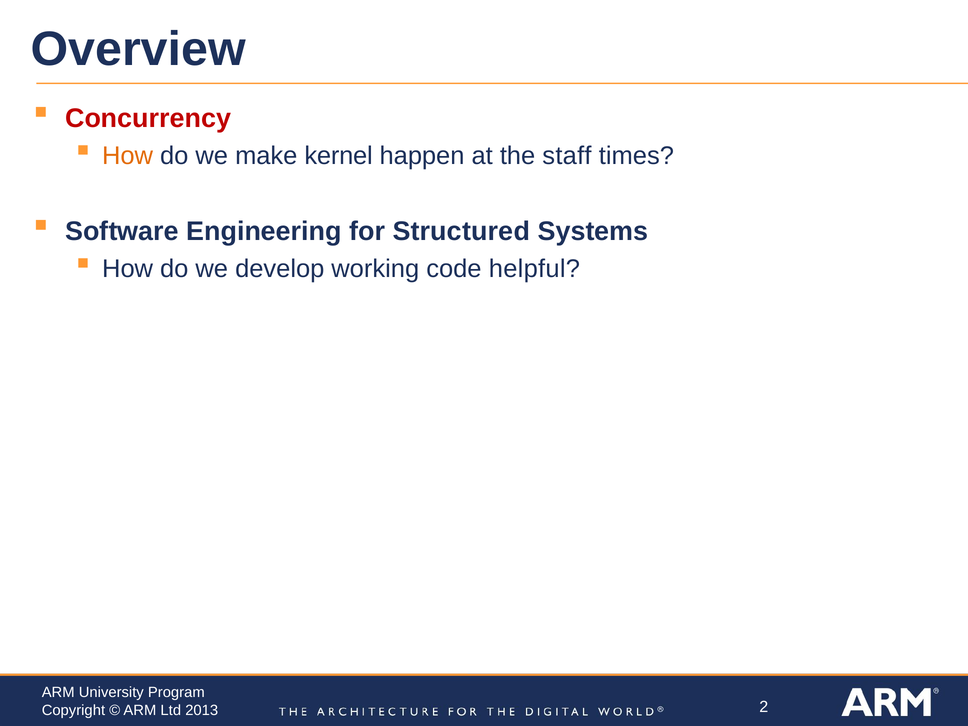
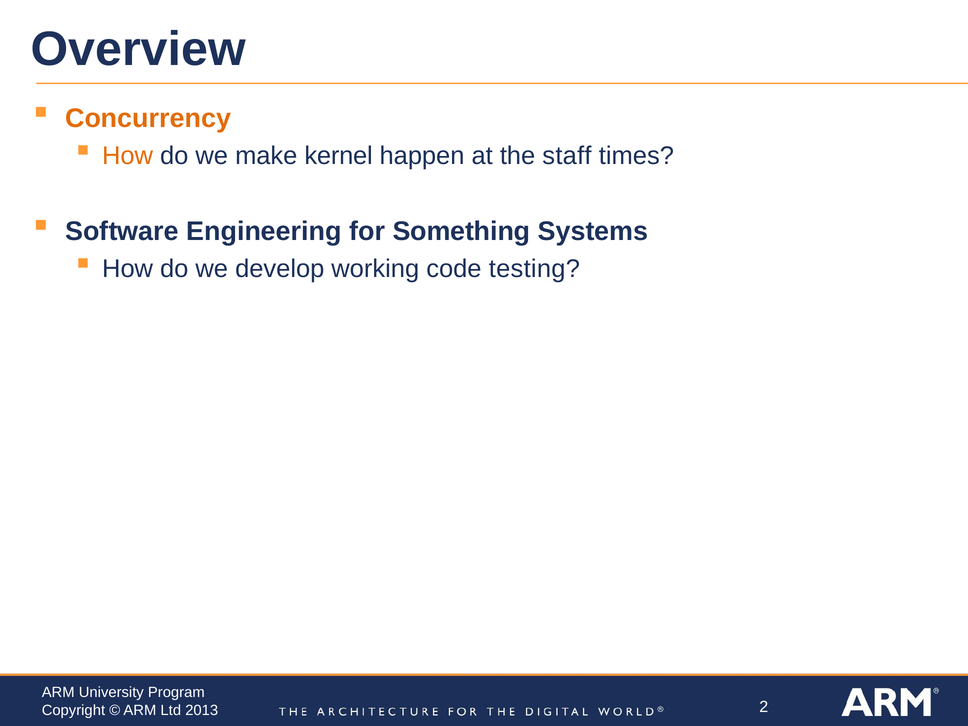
Concurrency colour: red -> orange (148, 118)
Structured: Structured -> Something (461, 231)
helpful: helpful -> testing (534, 269)
